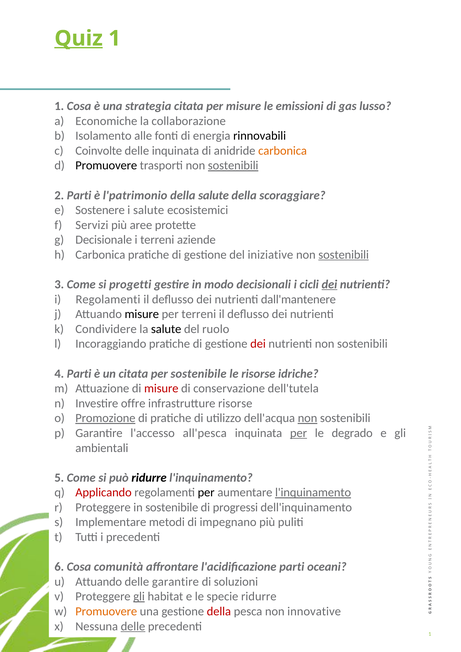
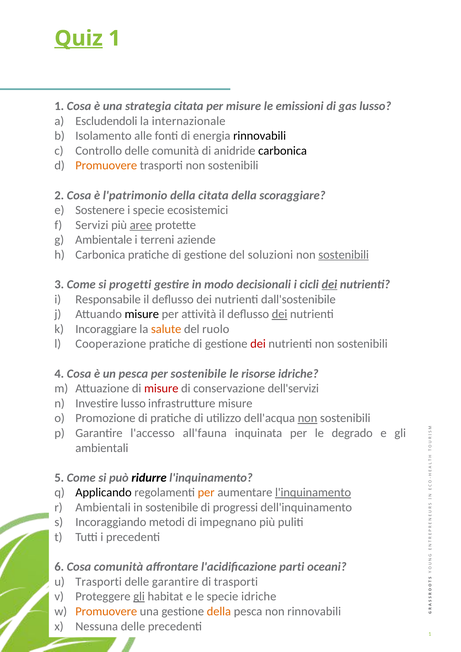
Economiche: Economiche -> Escludendoli (106, 121)
collaborazione: collaborazione -> internazionale (189, 121)
Coinvolte: Coinvolte -> Controllo (99, 151)
delle inquinata: inquinata -> comunità (175, 151)
carbonica colour: orange -> black (283, 151)
Promuovere colour: black -> orange (106, 166)
sostenibili underline: present -> none (233, 166)
2 Parti: Parti -> Cosa (79, 195)
della salute: salute -> citata (213, 195)
i salute: salute -> specie (149, 210)
aree underline: none -> present (141, 225)
Decisionale: Decisionale -> Ambientale (104, 240)
iniziative: iniziative -> soluzioni (270, 255)
i Regolamenti: Regolamenti -> Responsabile (108, 299)
dall'mantenere: dall'mantenere -> dall'sostenibile (298, 299)
per terreni: terreni -> attività (199, 314)
dei underline: none -> present (280, 314)
Condividere: Condividere -> Incoraggiare (106, 329)
salute colour: black -> orange (166, 329)
Incoraggiando: Incoraggiando -> Cooperazione (111, 344)
4 Parti: Parti -> Cosa (79, 374)
un citata: citata -> pesca (133, 374)
dell'tutela: dell'tutela -> dell'servizi (293, 388)
Investire offre: offre -> lusso (133, 403)
infrastrutture risorse: risorse -> misure (235, 403)
Promozione underline: present -> none (105, 418)
all'pesca: all'pesca -> all'fauna (205, 433)
per underline: present -> none (299, 433)
Applicando colour: red -> black (104, 493)
per colour: black -> orange (206, 493)
Proteggere: Proteggere -> Ambientali (103, 507)
Implementare: Implementare -> Incoraggiando (111, 522)
Attuando: Attuando -> Trasporti (99, 582)
di soluzioni: soluzioni -> trasporti (236, 582)
specie ridurre: ridurre -> idriche (259, 597)
della colour: red -> orange (219, 611)
non innovative: innovative -> rinnovabili (314, 611)
delle underline: present -> none (133, 626)
